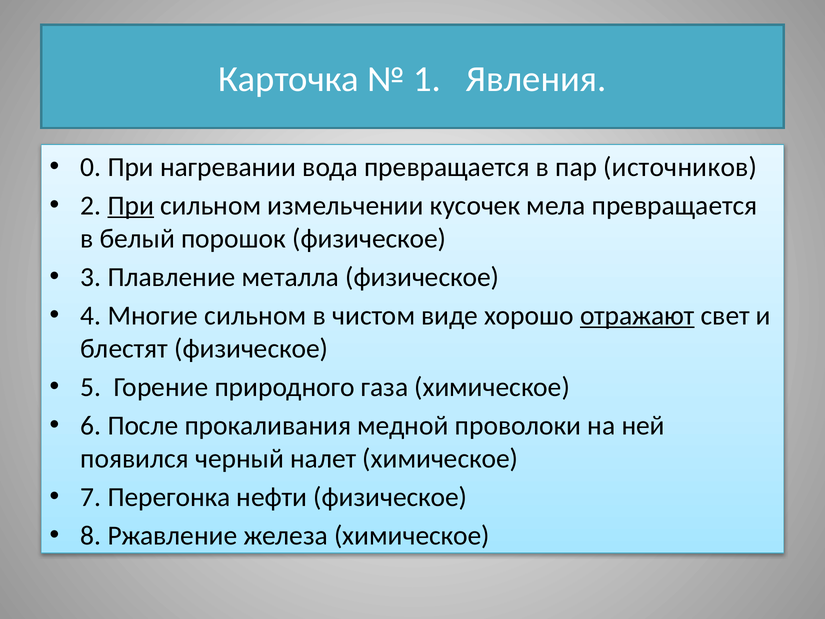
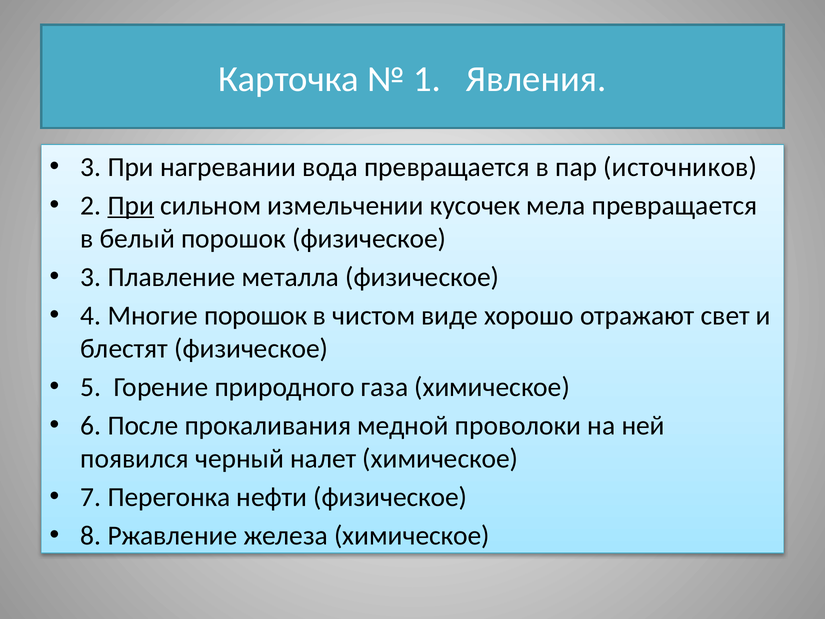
0: 0 -> 3 (91, 167)
Многие сильном: сильном -> порошок (256, 315)
отражают underline: present -> none (637, 315)
